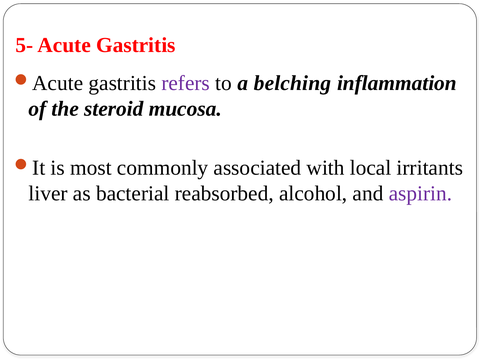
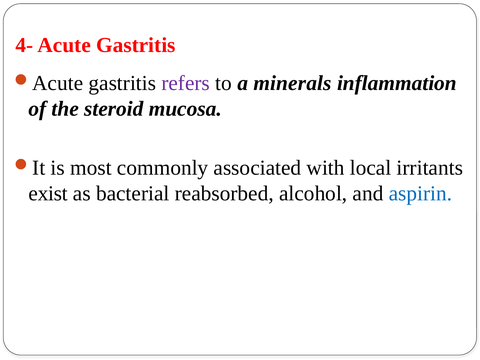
5-: 5- -> 4- (25, 45)
belching: belching -> minerals (293, 83)
liver: liver -> exist (48, 194)
aspirin colour: purple -> blue (420, 194)
